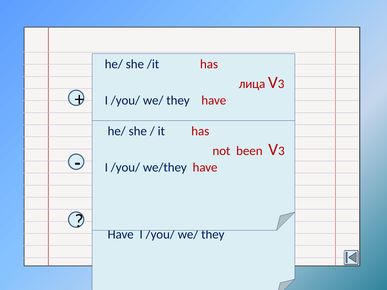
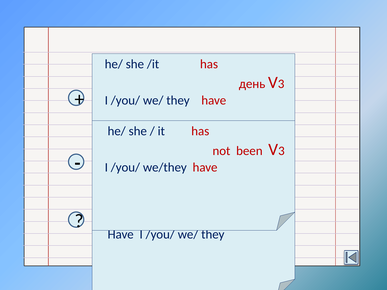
лица: лица -> день (252, 84)
